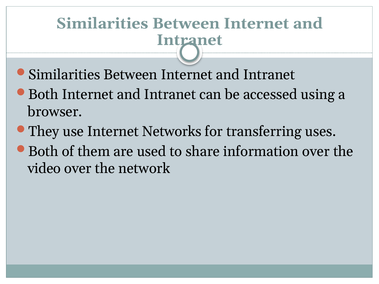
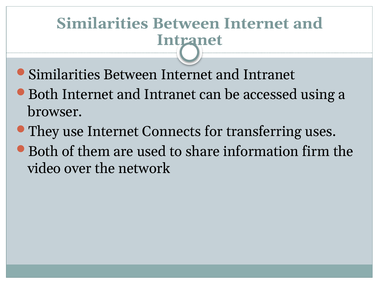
Networks: Networks -> Connects (172, 132)
information over: over -> firm (316, 152)
